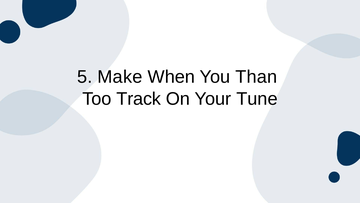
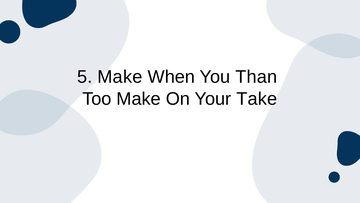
Too Track: Track -> Make (139, 99)
Tune: Tune -> Take (257, 99)
